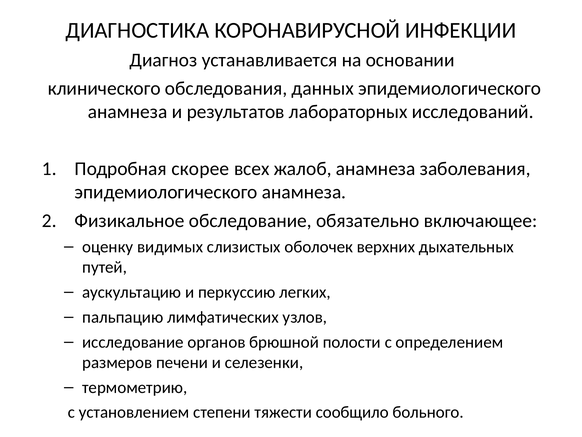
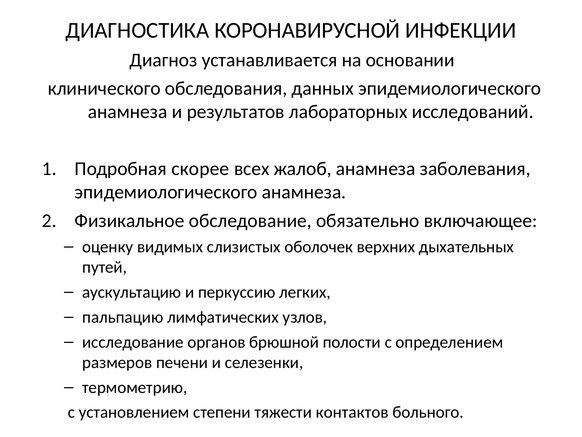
сообщило: сообщило -> контактов (352, 412)
